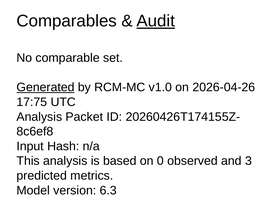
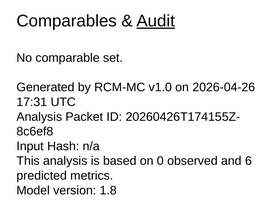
Generated underline: present -> none (45, 87)
17:75: 17:75 -> 17:31 (32, 102)
3: 3 -> 6 (248, 161)
6.3: 6.3 -> 1.8 (108, 190)
